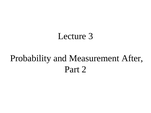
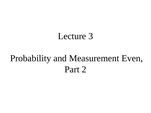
After: After -> Even (132, 58)
